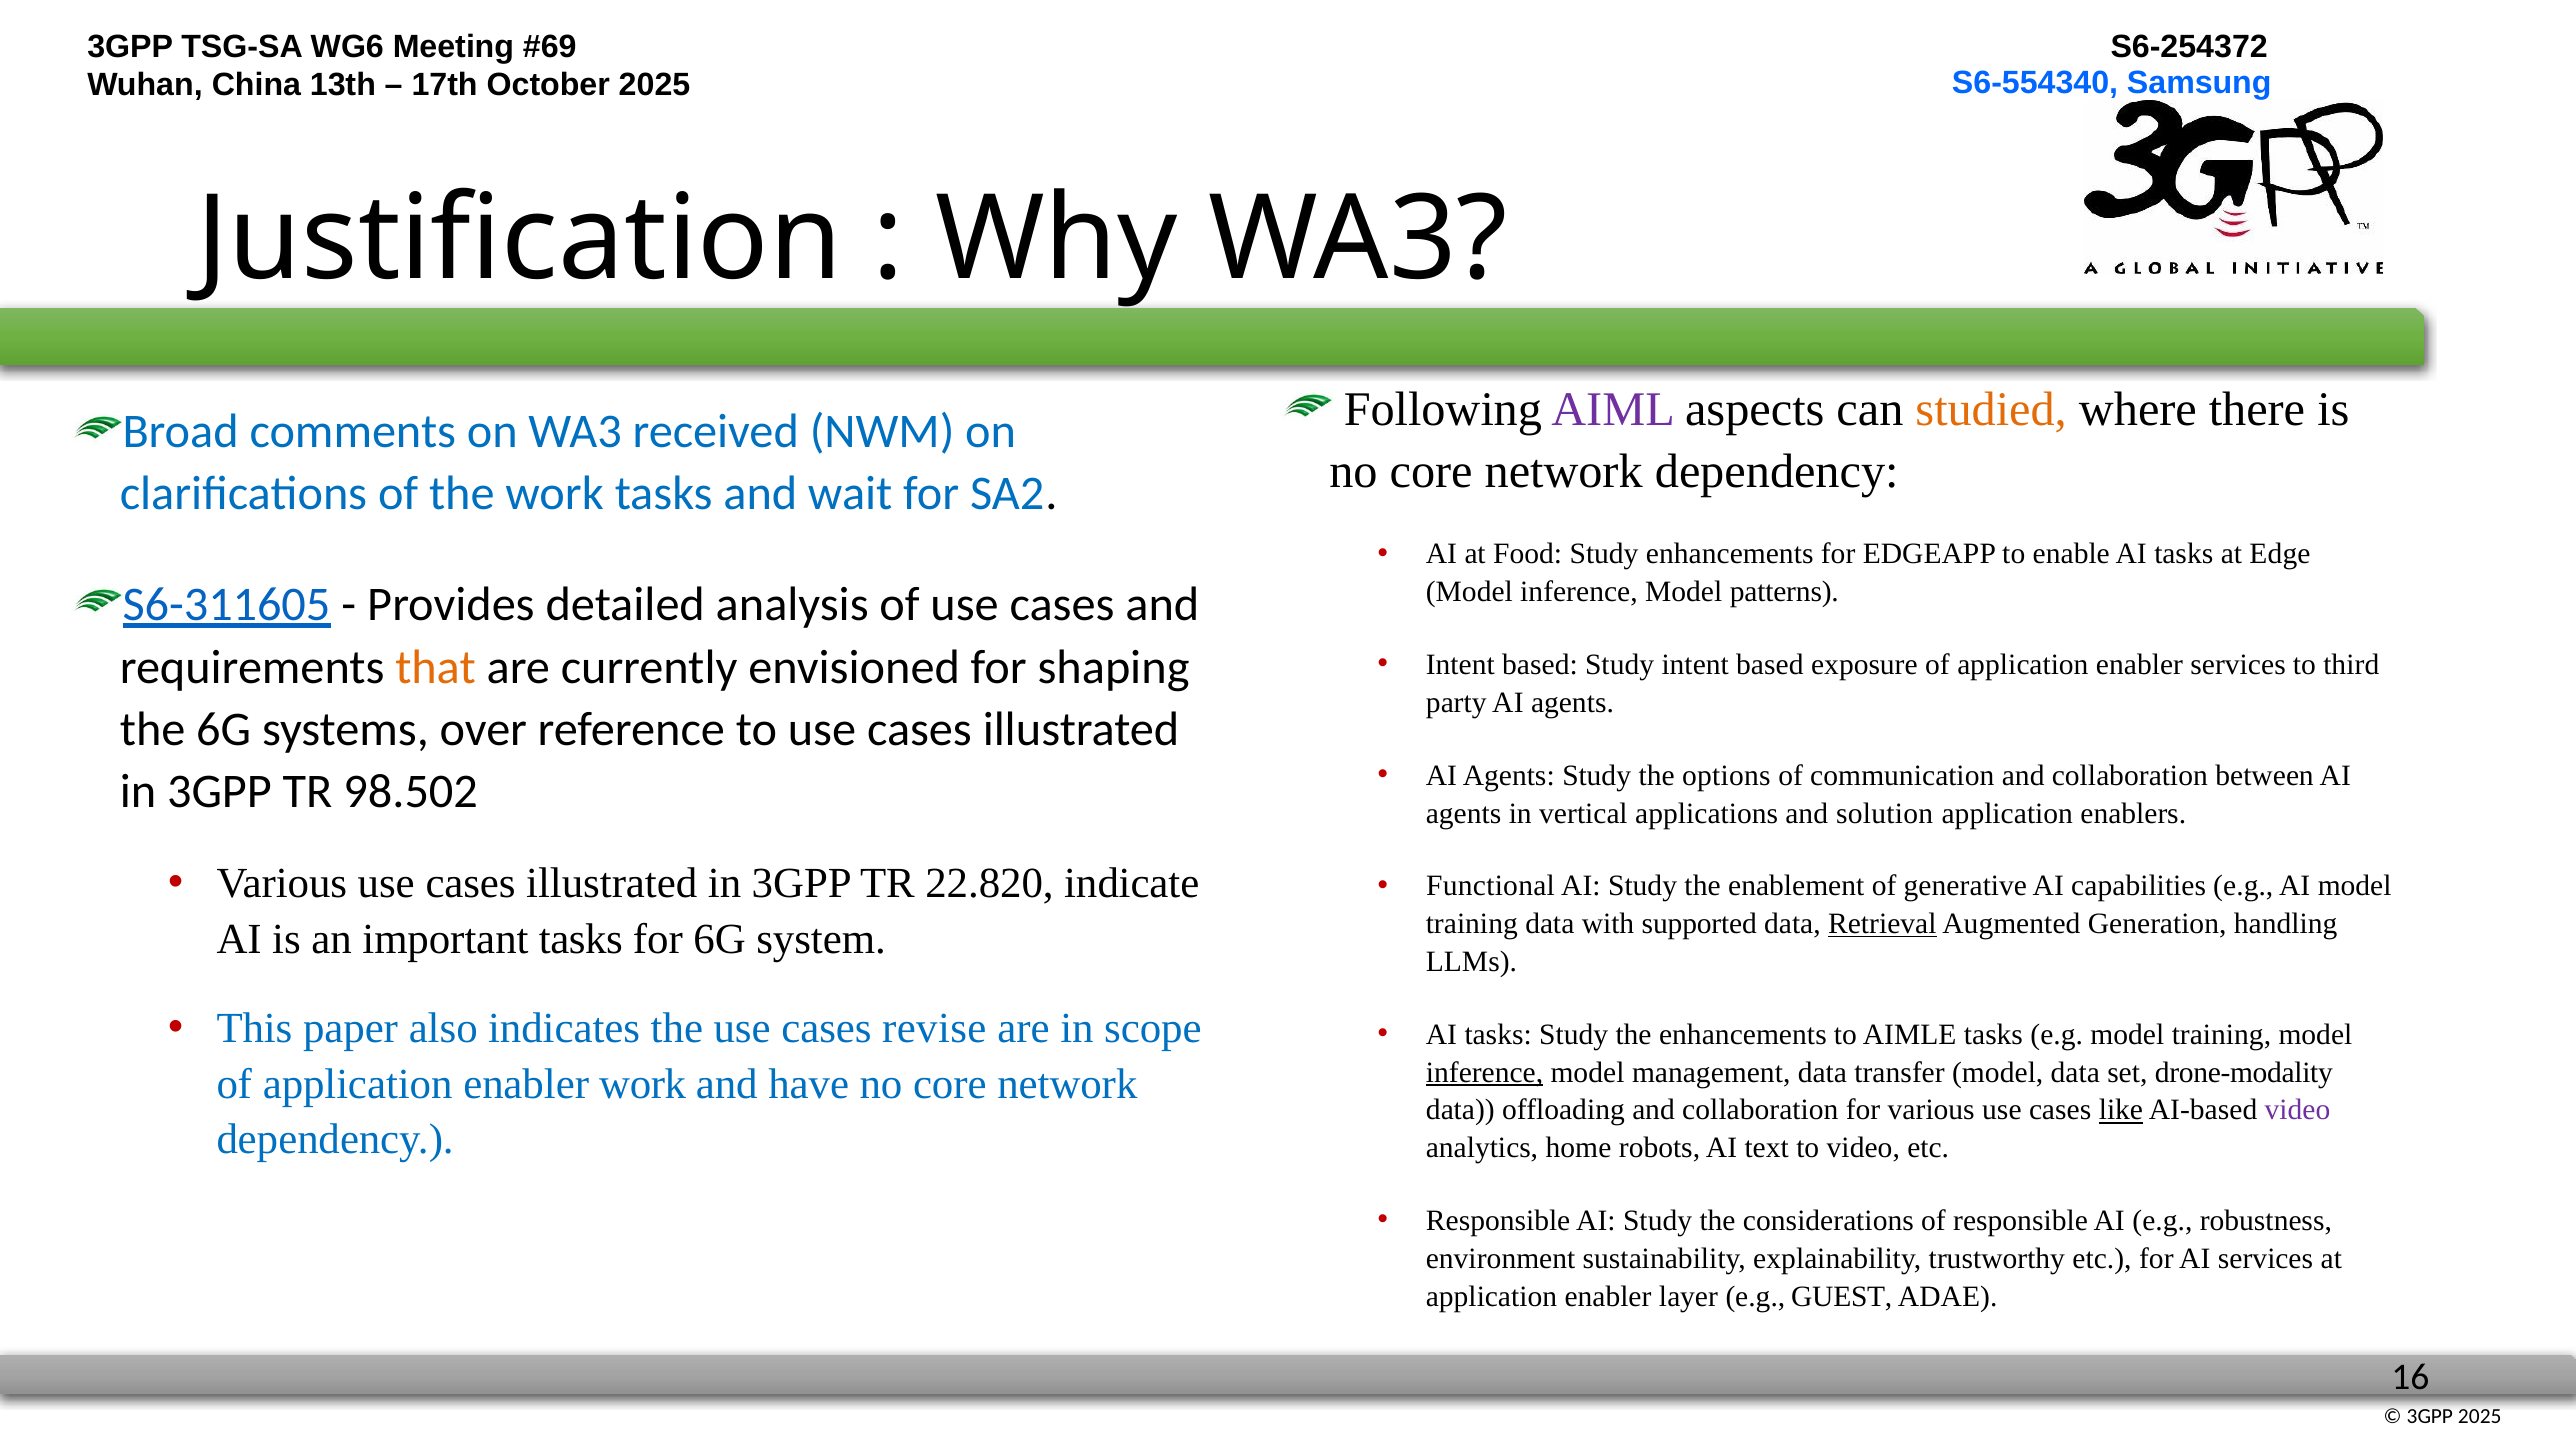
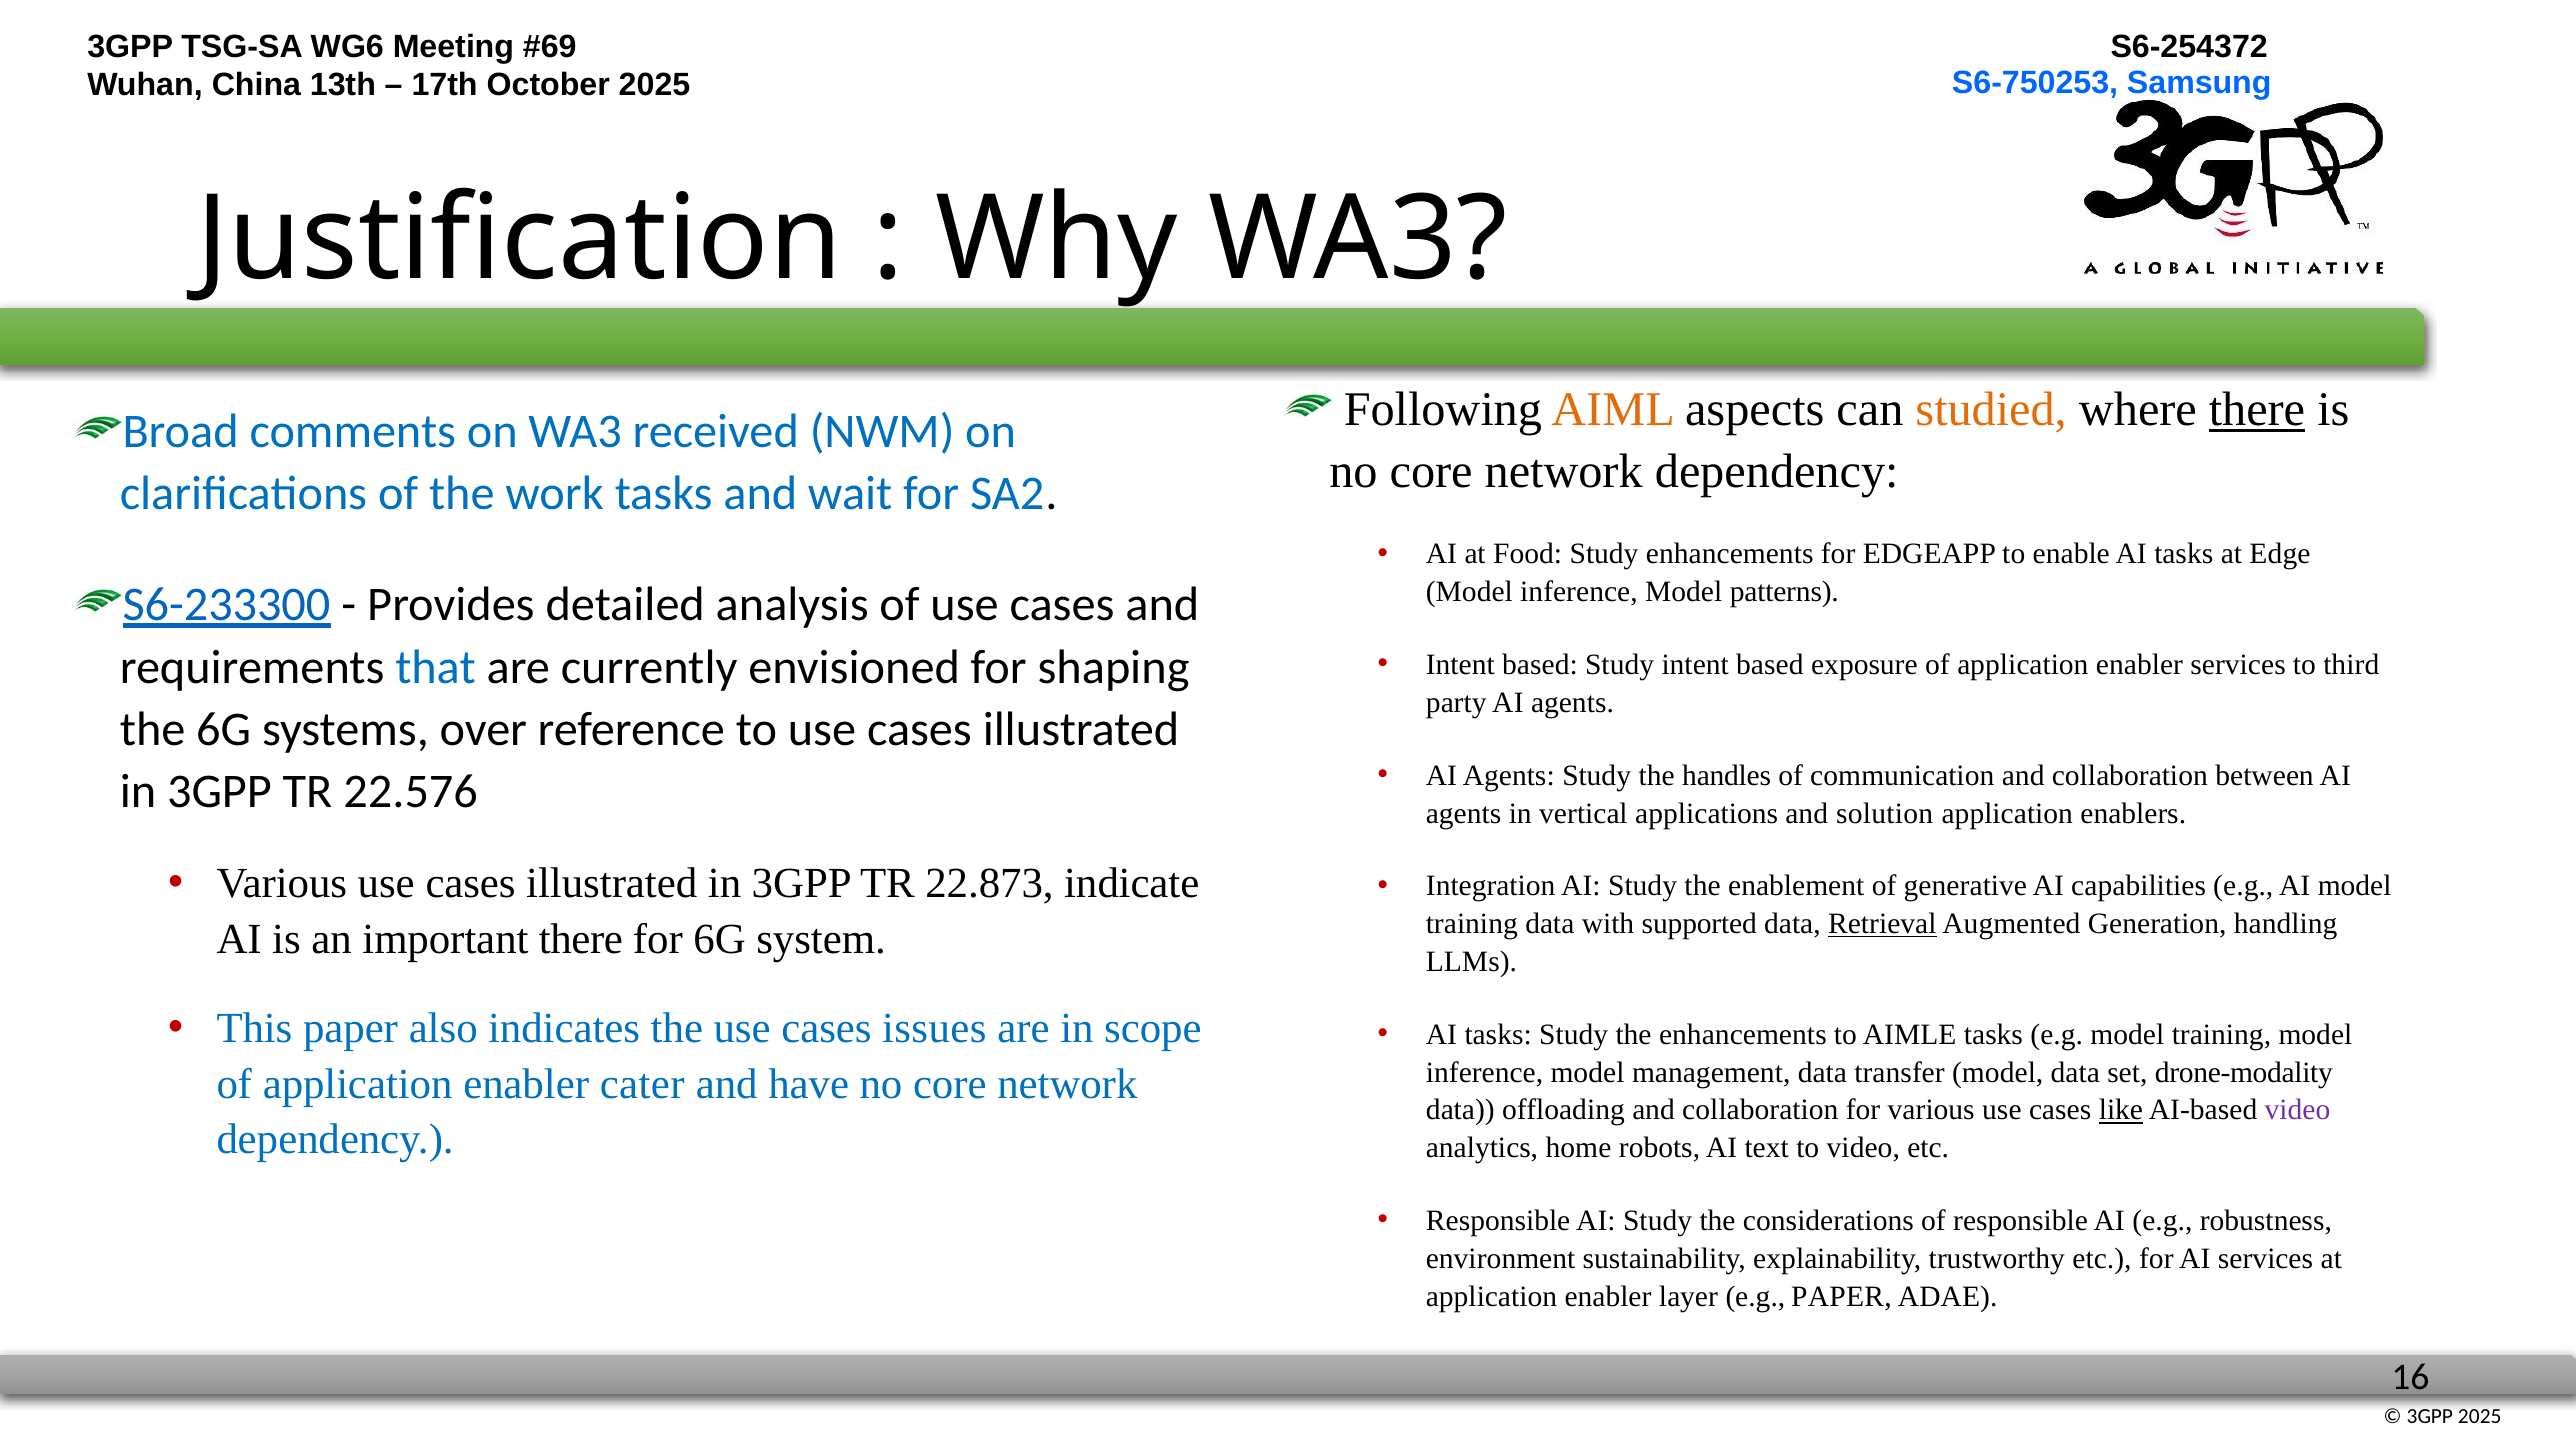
S6-554340: S6-554340 -> S6-750253 (2035, 83)
AIML colour: purple -> orange (1613, 410)
there underline: none -> present (2257, 410)
S6-311605: S6-311605 -> S6-233300 (226, 604)
that colour: orange -> blue (436, 667)
options: options -> handles (1727, 775)
98.502: 98.502 -> 22.576 (411, 791)
22.820: 22.820 -> 22.873 (990, 884)
Functional: Functional -> Integration (1491, 886)
important tasks: tasks -> there (581, 939)
revise: revise -> issues (934, 1029)
inference underline: present -> none (1485, 1072)
enabler work: work -> cater (642, 1084)
e.g GUEST: GUEST -> PAPER (1841, 1297)
